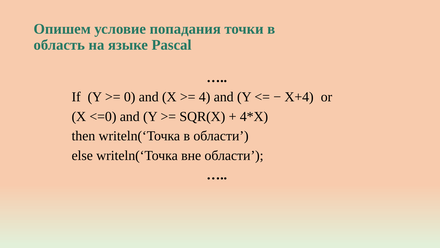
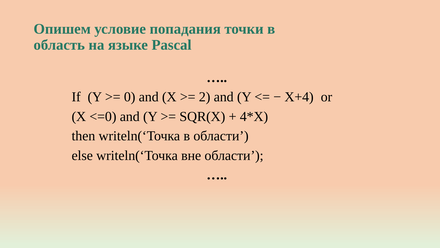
4: 4 -> 2 (205, 97)
